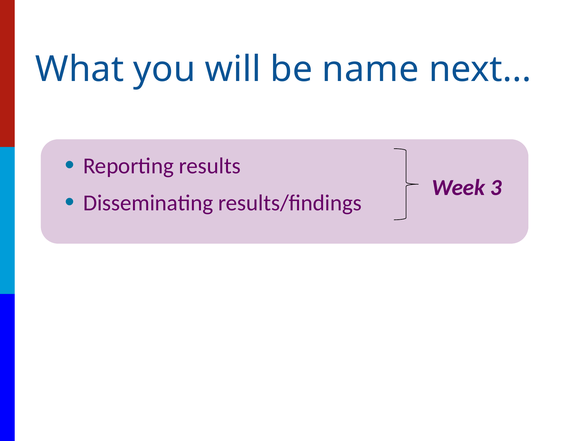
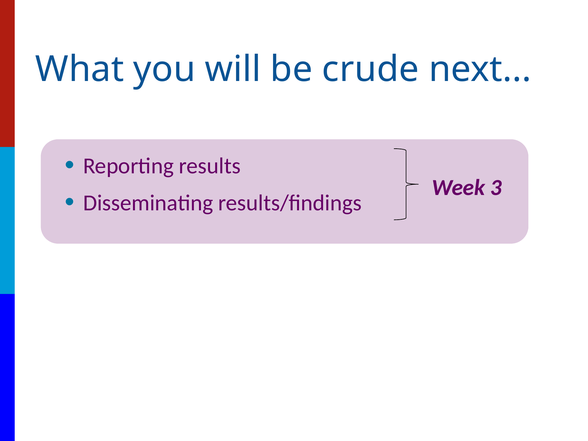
name: name -> crude (371, 69)
